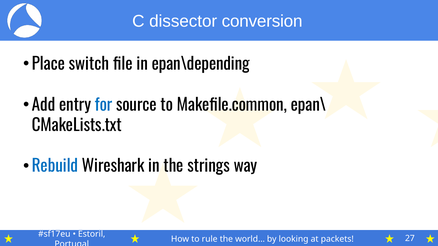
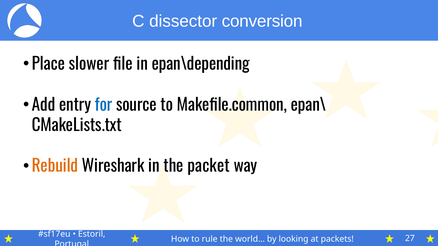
switch: switch -> slower (89, 64)
Rebuild colour: blue -> orange (55, 167)
strings: strings -> packet (209, 167)
